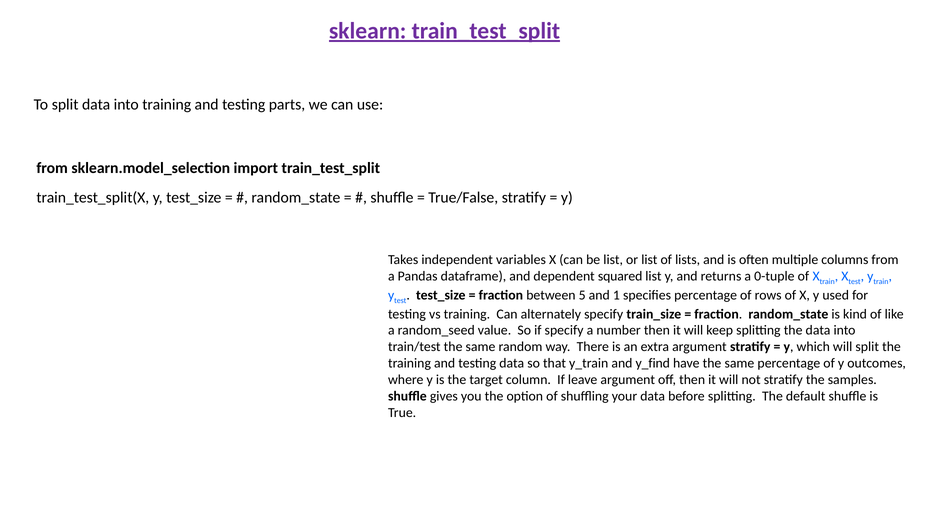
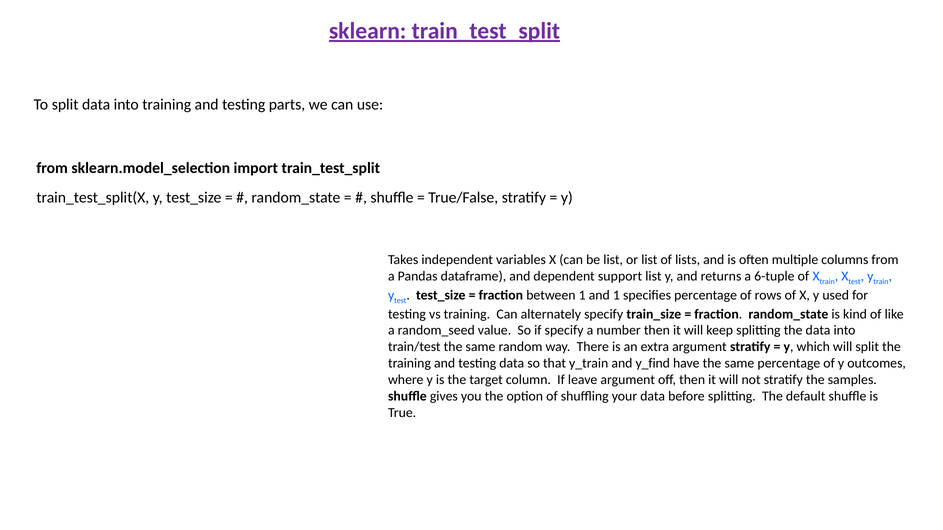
squared: squared -> support (620, 277)
0-tuple: 0-tuple -> 6-tuple (774, 277)
between 5: 5 -> 1 (582, 295)
